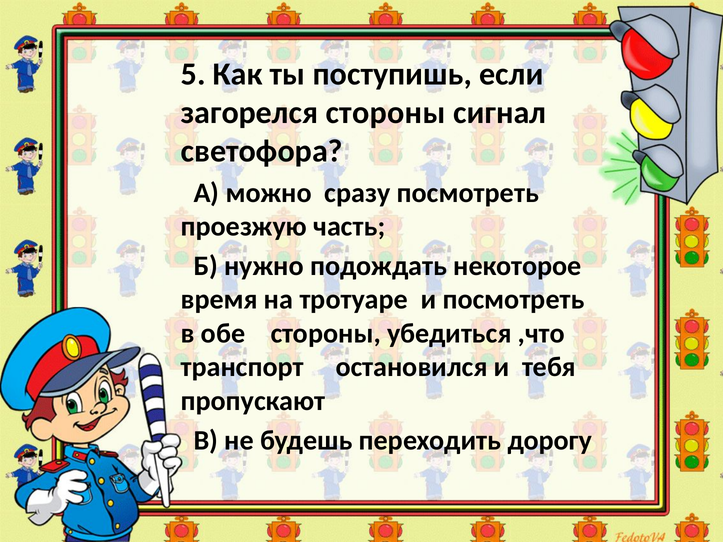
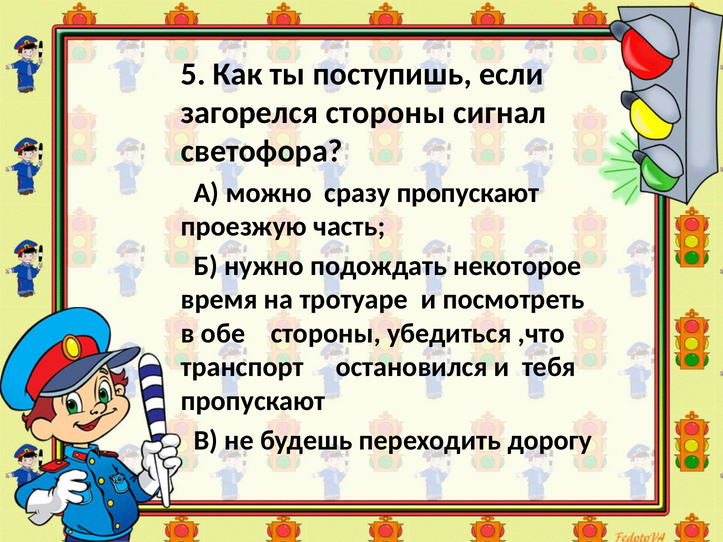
сразу посмотреть: посмотреть -> пропускают (468, 193)
